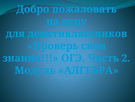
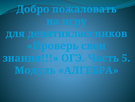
2: 2 -> 5 (126, 58)
